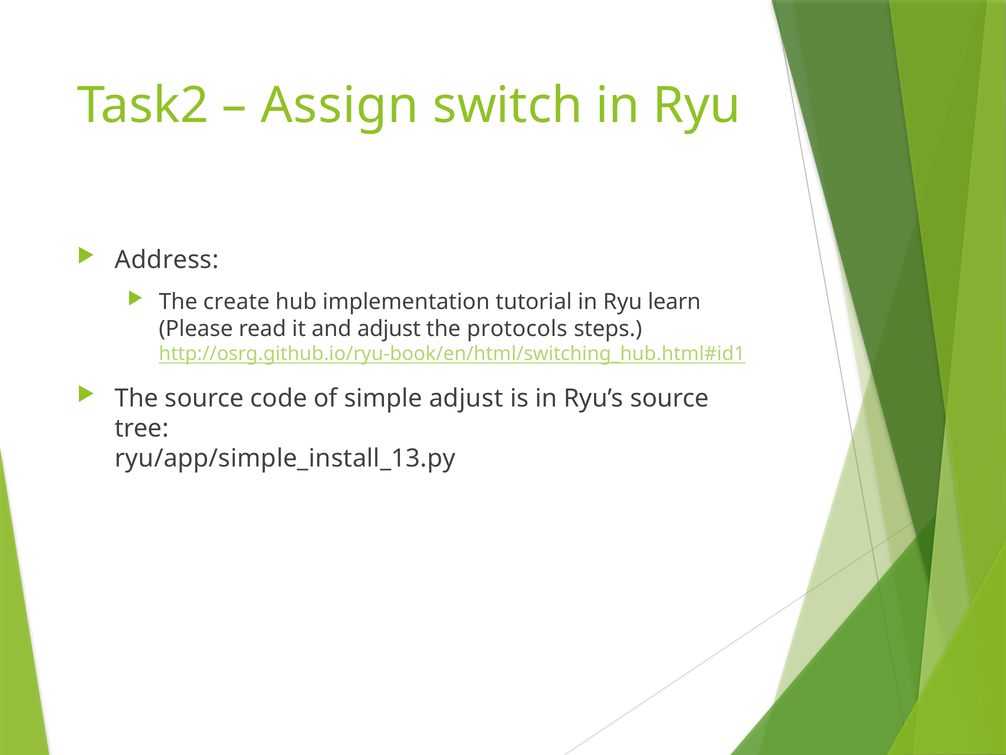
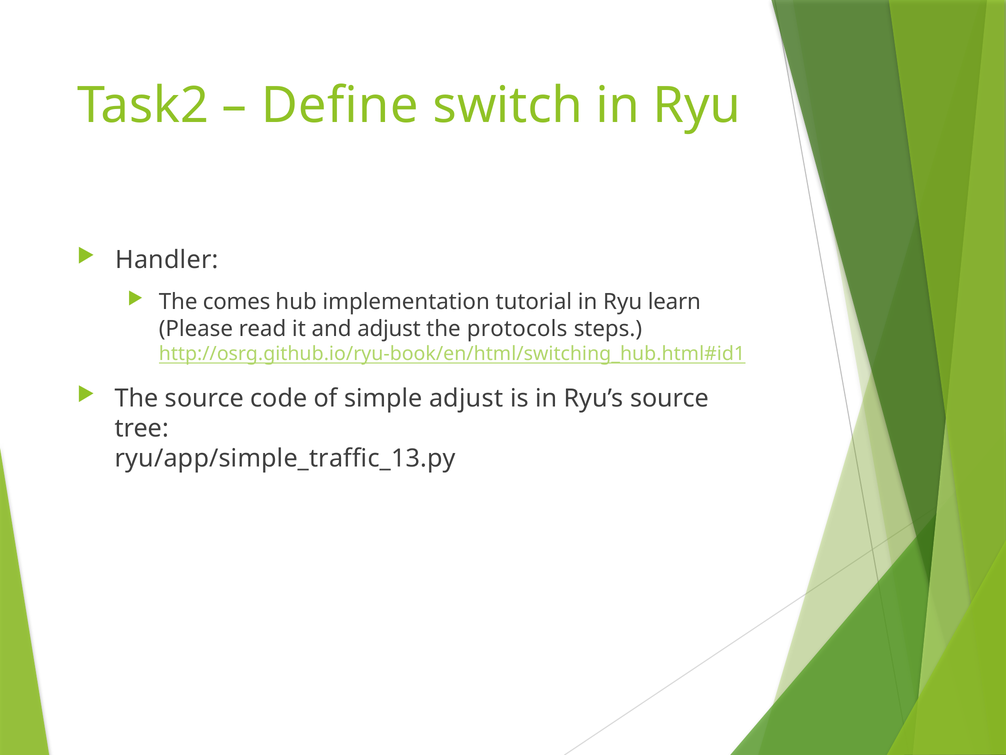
Assign: Assign -> Define (340, 106)
Address: Address -> Handler (167, 260)
create: create -> comes (237, 302)
ryu/app/simple_install_13.py: ryu/app/simple_install_13.py -> ryu/app/simple_traffic_13.py (285, 458)
